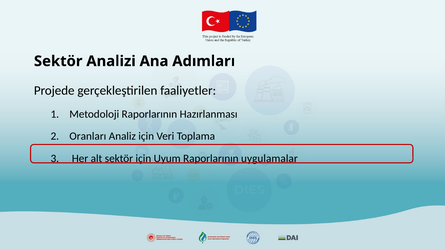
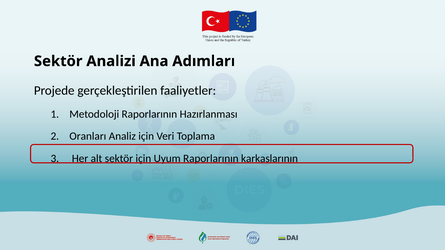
uygulamalar: uygulamalar -> karkaslarının (270, 159)
